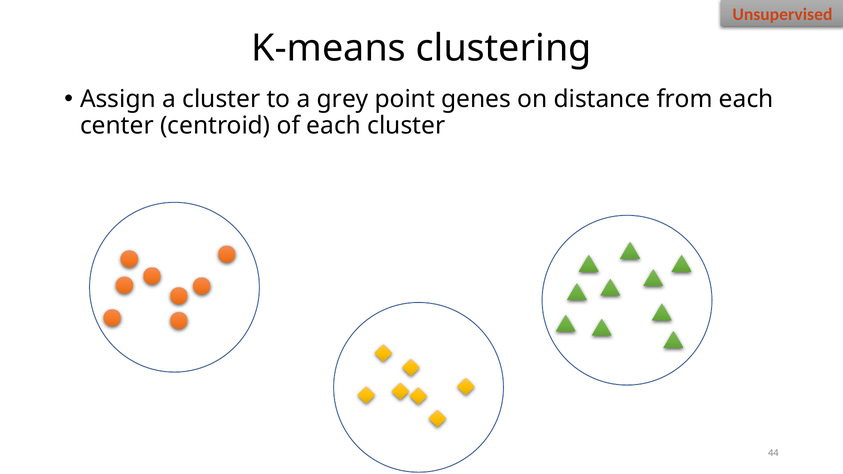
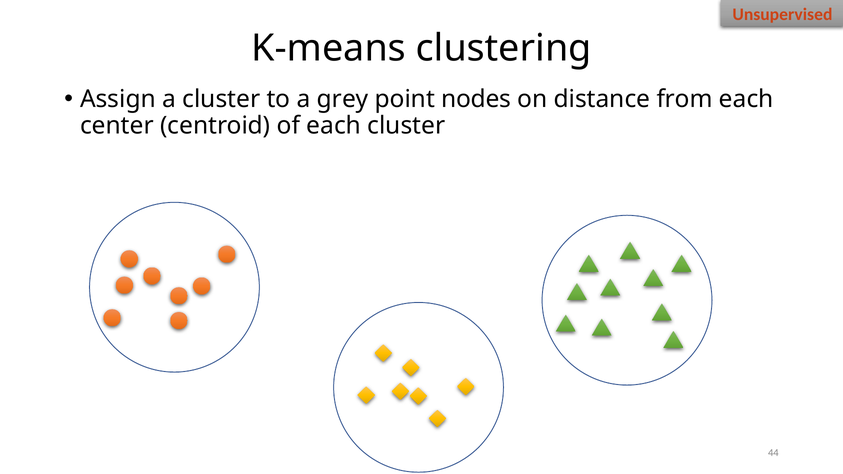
genes: genes -> nodes (476, 99)
